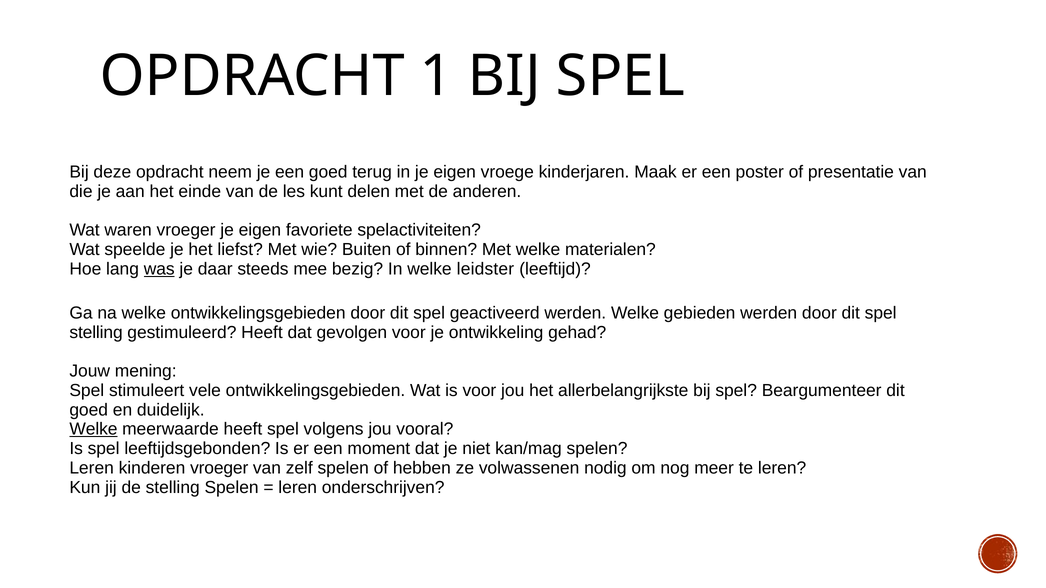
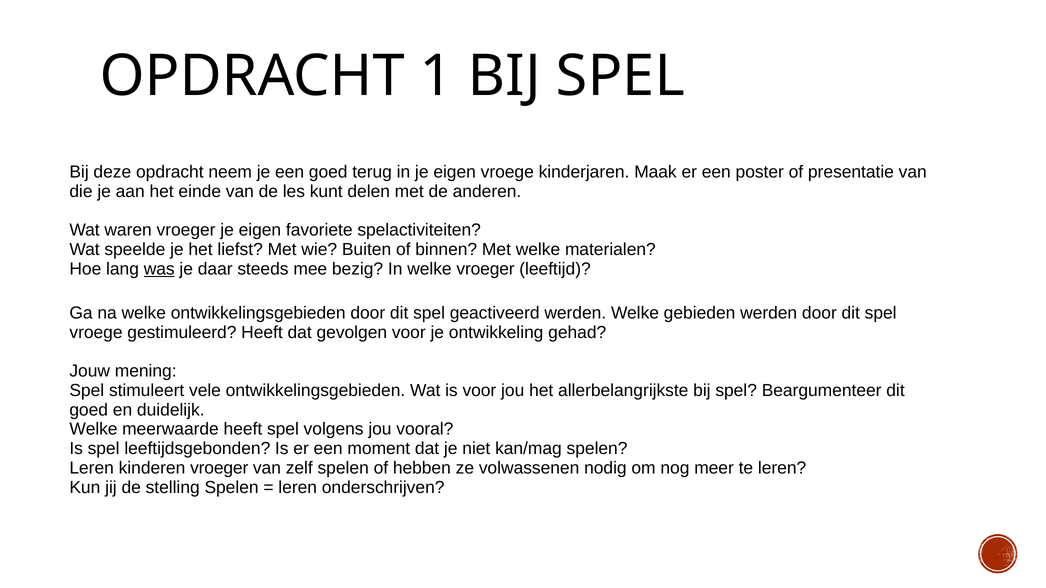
welke leidster: leidster -> vroeger (486, 269)
stelling: stelling -> vroege (96, 333)
Welke underline: present -> none (93, 429)
